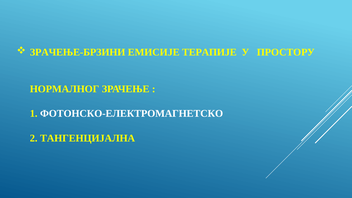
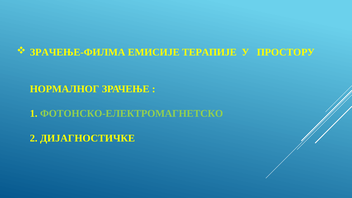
ЗРАЧЕЊЕ-БРЗИНИ: ЗРАЧЕЊЕ-БРЗИНИ -> ЗРАЧЕЊЕ-ФИЛМА (78, 52)
ФОТОНСКО-ЕЛЕКТРОМАГНЕТСКО colour: white -> light green (132, 114)
ТАНГЕНЦИЈАЛНА: ТАНГЕНЦИЈАЛНА -> ДИЈАГНОСТИЧКЕ (88, 138)
